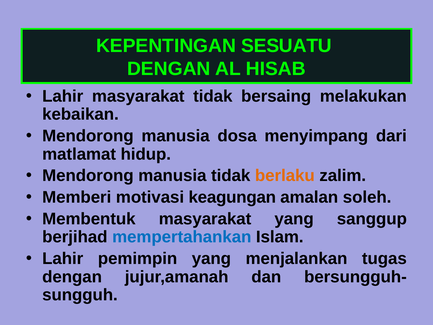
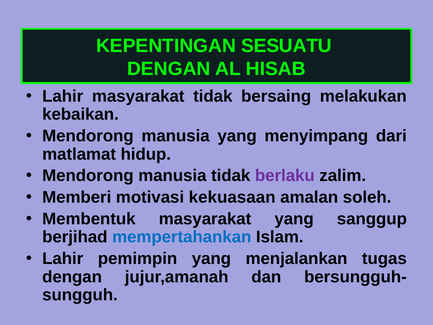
manusia dosa: dosa -> yang (237, 136)
berlaku colour: orange -> purple (285, 176)
keagungan: keagungan -> kekuasaan (232, 197)
